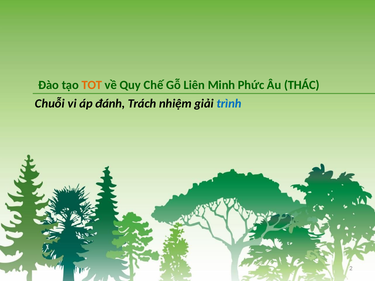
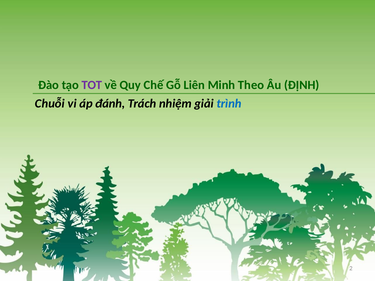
TOT colour: orange -> purple (92, 85)
Phức: Phức -> Theo (251, 85)
THÁC: THÁC -> ĐỊNH (302, 85)
